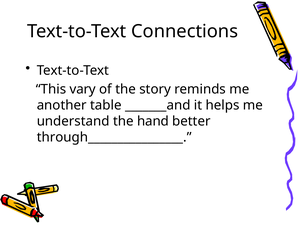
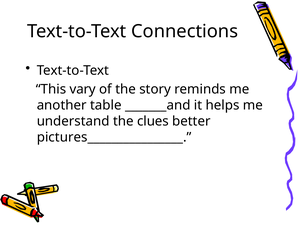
hand: hand -> clues (153, 121)
through________________: through________________ -> pictures________________ (114, 137)
